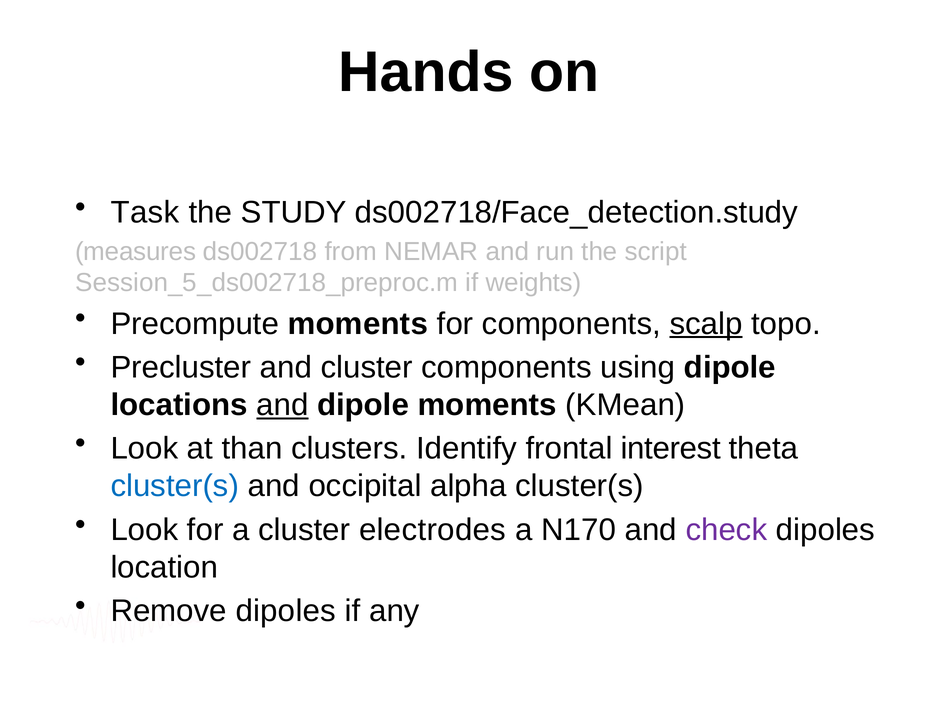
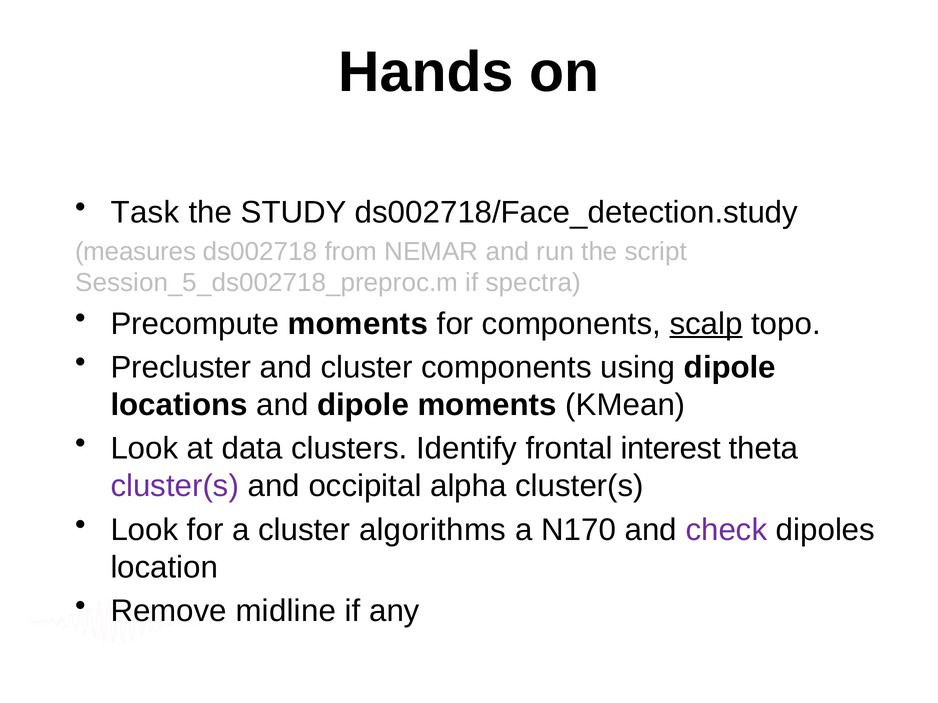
weights: weights -> spectra (533, 283)
and underline: present -> none (282, 405)
than: than -> data (252, 449)
cluster(s colour: blue -> purple (175, 487)
electrodes: electrodes -> algorithms (433, 530)
Remove dipoles: dipoles -> midline (286, 612)
